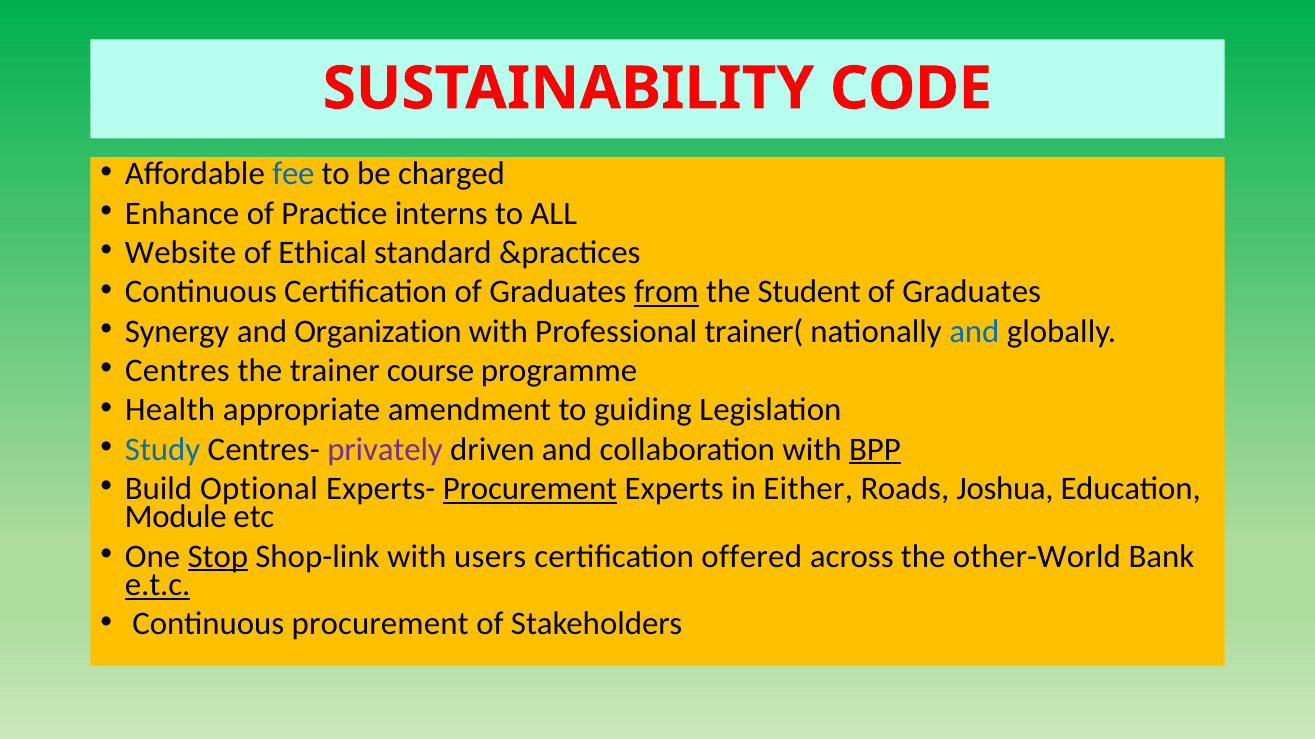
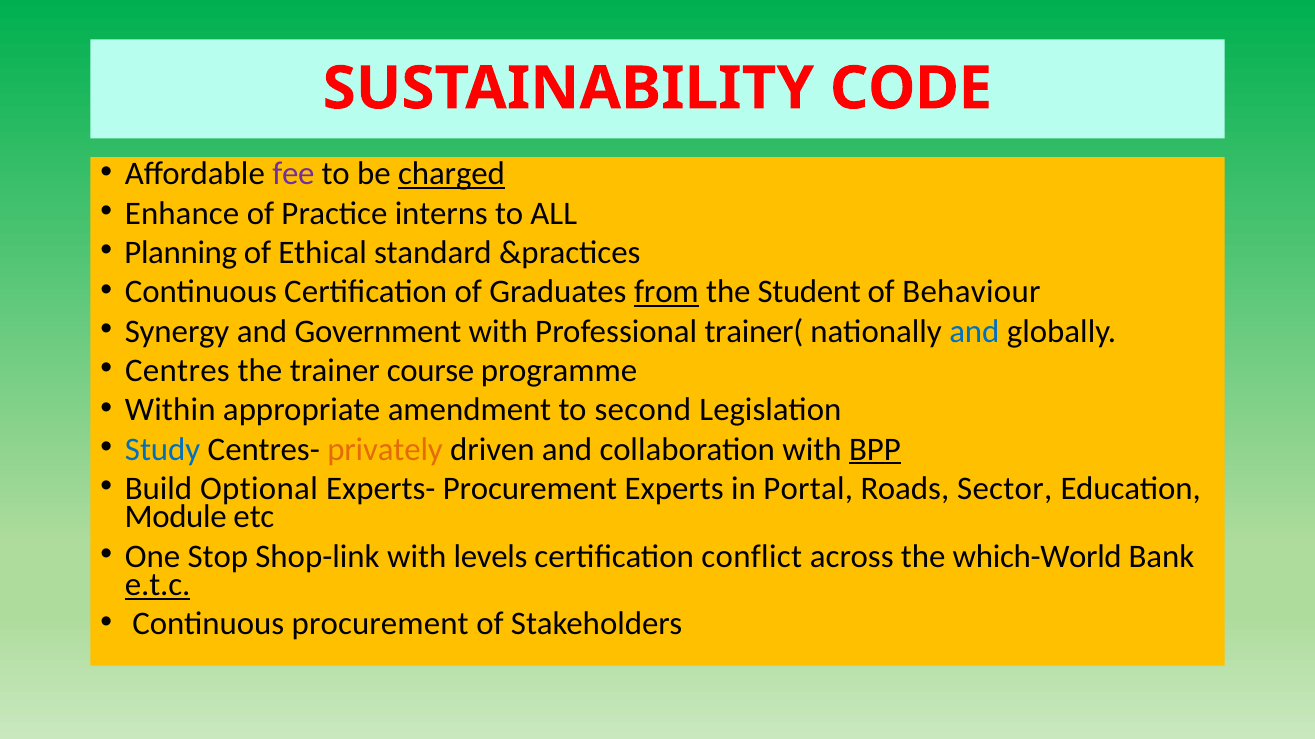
fee colour: blue -> purple (293, 174)
charged underline: none -> present (452, 174)
Website: Website -> Planning (181, 253)
Graduates: Graduates -> Behaviour (972, 292)
Organization: Organization -> Government (378, 331)
Health: Health -> Within (170, 410)
guiding: guiding -> second (643, 410)
privately colour: purple -> orange (385, 450)
Procurement underline: present -> none (530, 489)
Either: Either -> Portal (808, 489)
Joshua: Joshua -> Sector (1005, 489)
Stop underline: present -> none (218, 557)
users: users -> levels (491, 557)
offered: offered -> conflict (752, 557)
other-World: other-World -> which-World (1037, 557)
